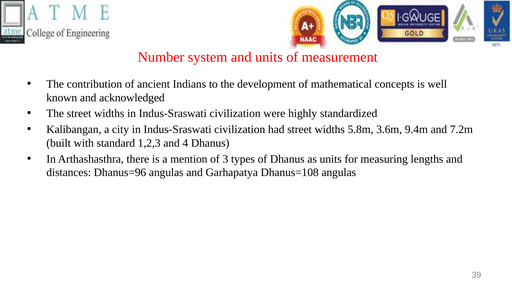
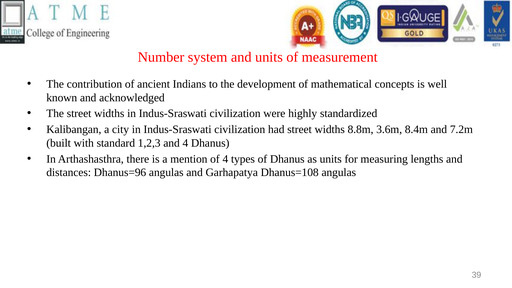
5.8m: 5.8m -> 8.8m (361, 129)
9.4m: 9.4m -> 8.4m (416, 129)
of 3: 3 -> 4 (225, 159)
